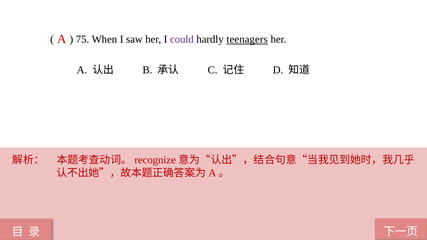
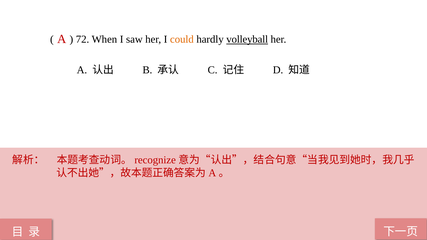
75: 75 -> 72 (83, 39)
could colour: purple -> orange (182, 39)
teenagers: teenagers -> volleyball (247, 39)
